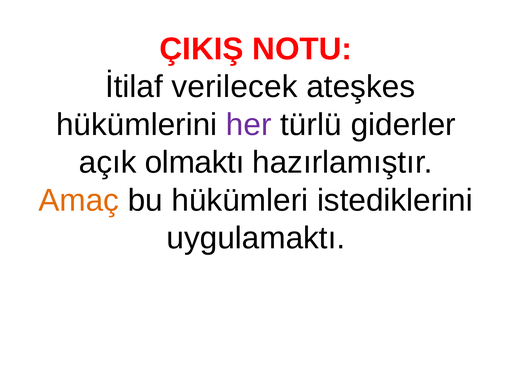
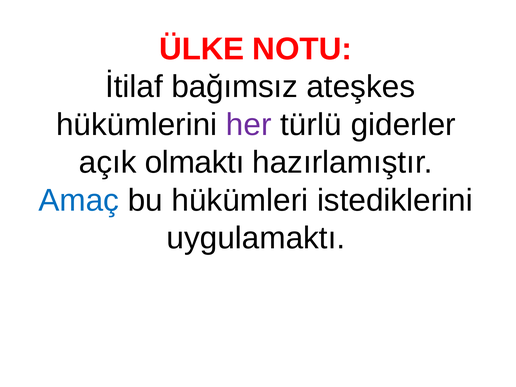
ÇIKIŞ: ÇIKIŞ -> ÜLKE (202, 49)
verilecek: verilecek -> bağımsız (235, 87)
Amaç colour: orange -> blue (79, 200)
